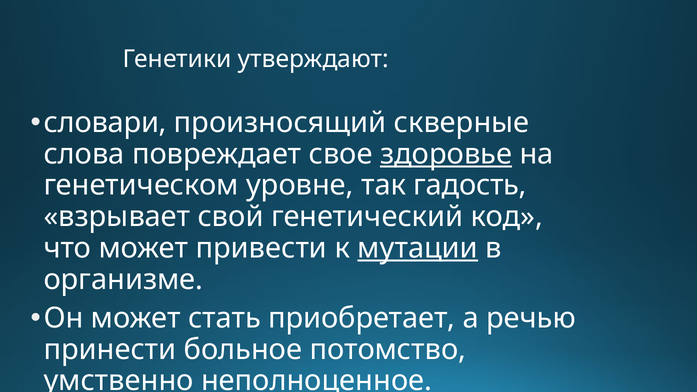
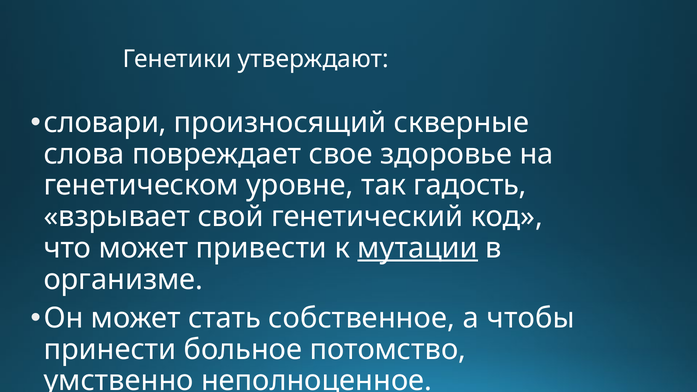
здоровье underline: present -> none (446, 154)
приобретает: приобретает -> собственное (362, 318)
речью: речью -> чтобы (531, 318)
